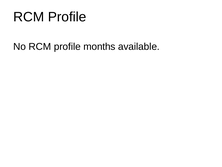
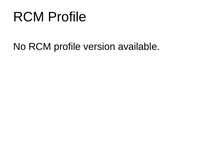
months: months -> version (99, 47)
